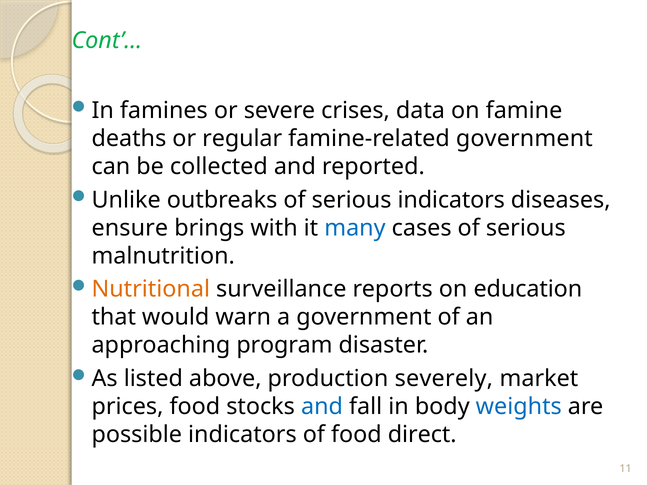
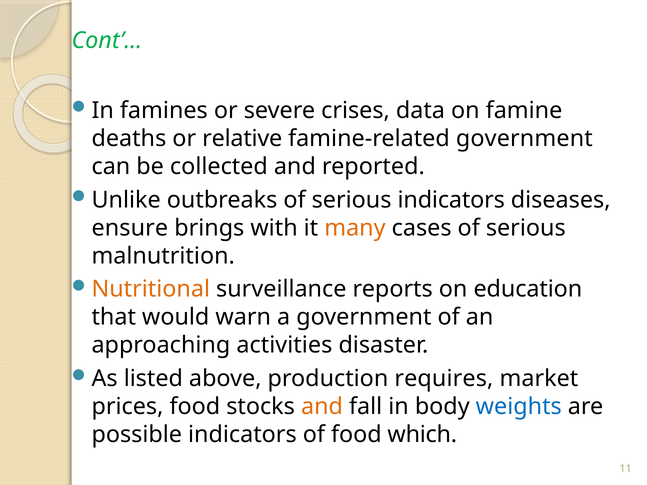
regular: regular -> relative (242, 139)
many colour: blue -> orange (355, 228)
program: program -> activities (284, 345)
severely: severely -> requires (444, 379)
and colour: blue -> orange (322, 407)
direct: direct -> which (422, 435)
